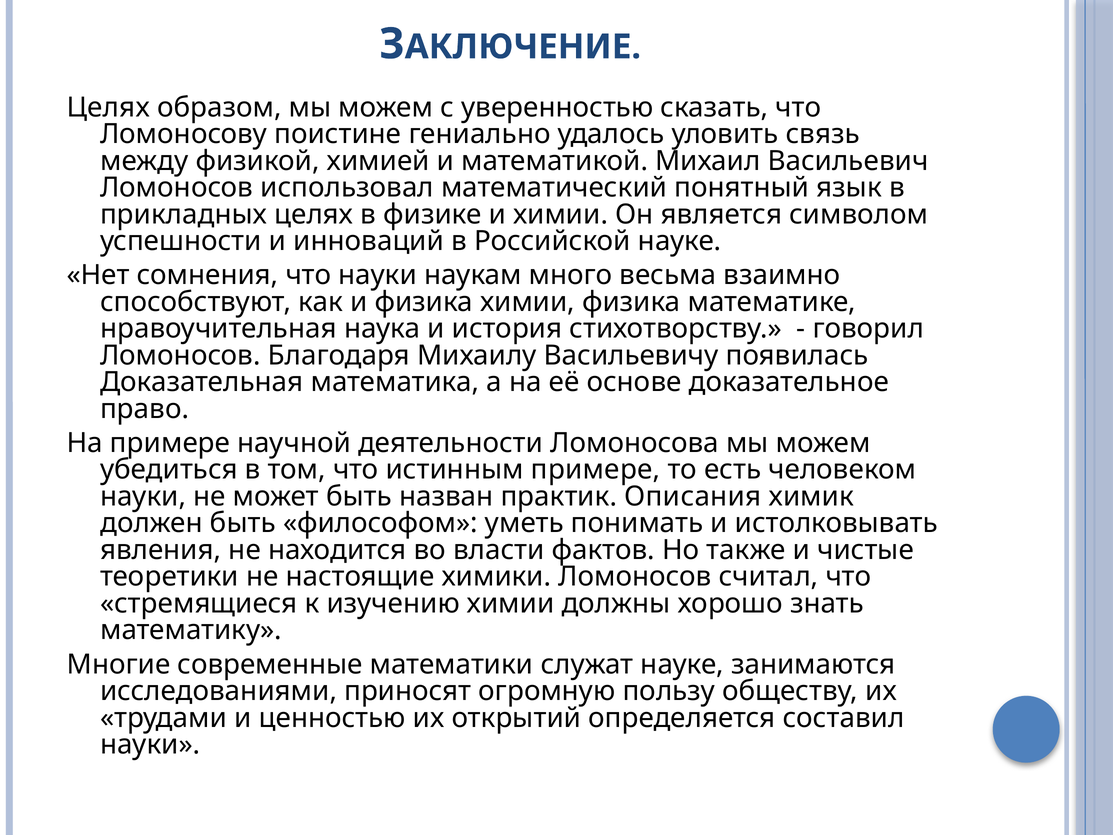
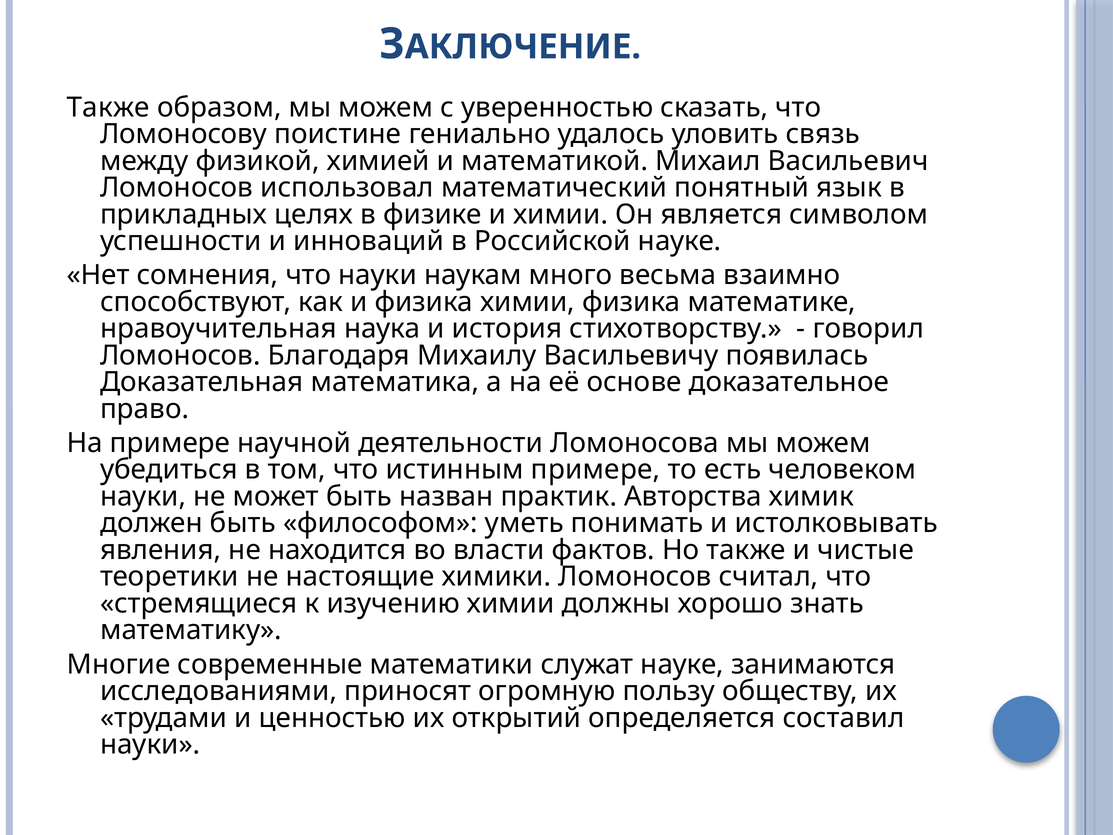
Целях: Целях -> Также (108, 107)
Описания: Описания -> Авторства (693, 496)
